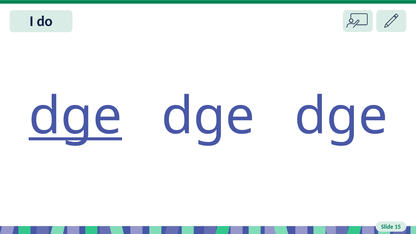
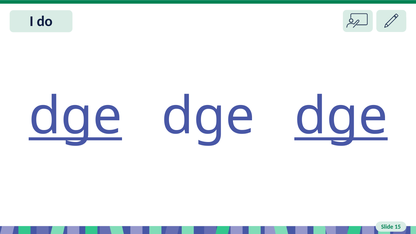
dge underline: none -> present (341, 116)
